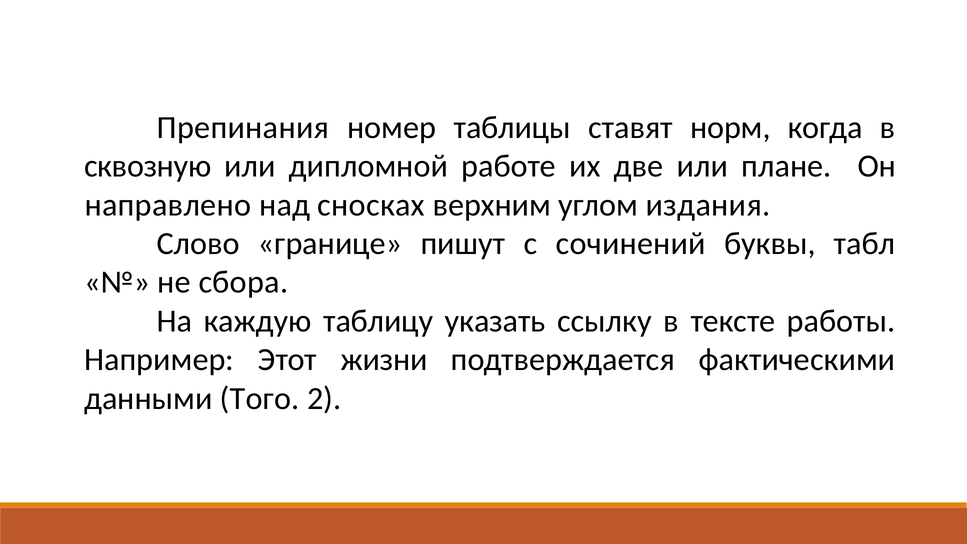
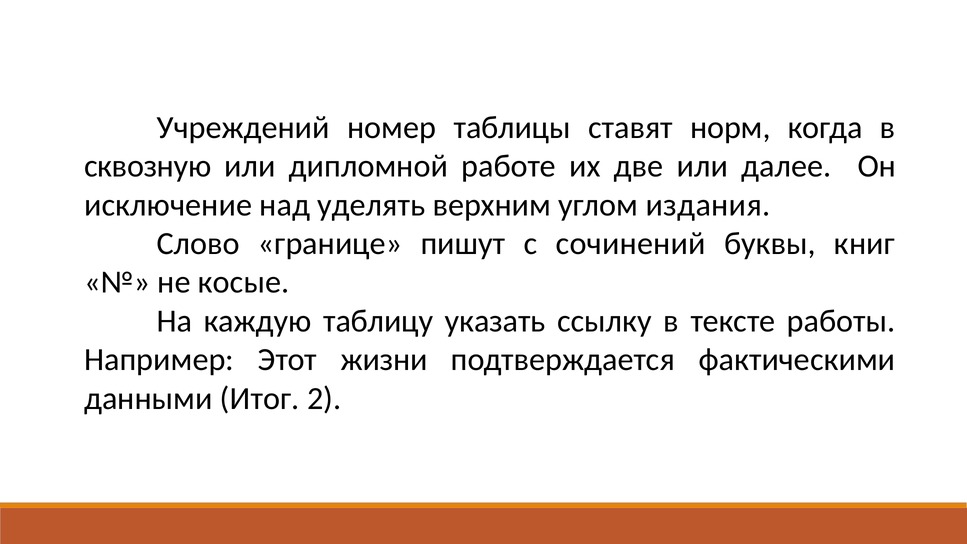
Препинания: Препинания -> Учреждений (243, 128)
плане: плане -> далее (786, 166)
направлено: направлено -> исключение (168, 205)
сносках: сносках -> уделять (371, 205)
табл: табл -> книг (865, 244)
сбора: сбора -> косые (244, 282)
Того: Того -> Итог (260, 398)
